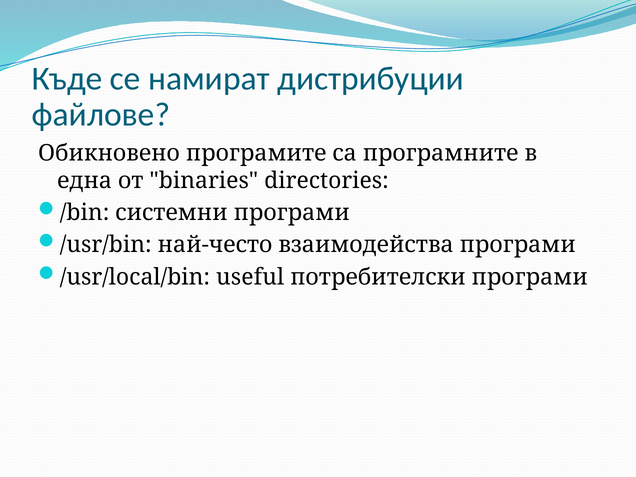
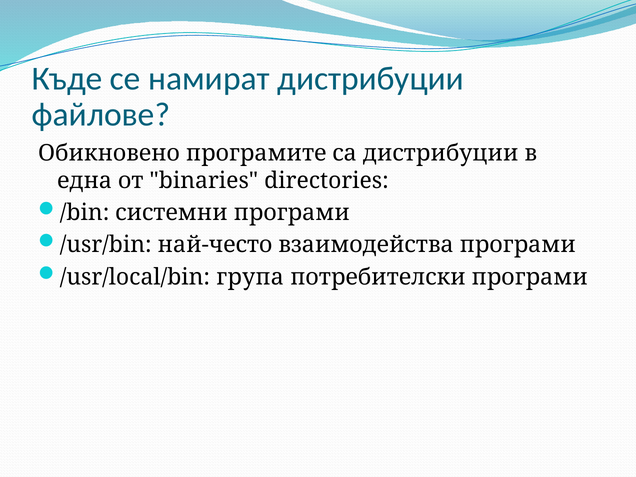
са програмните: програмните -> дистрибуции (441, 153)
useful: useful -> група (250, 277)
